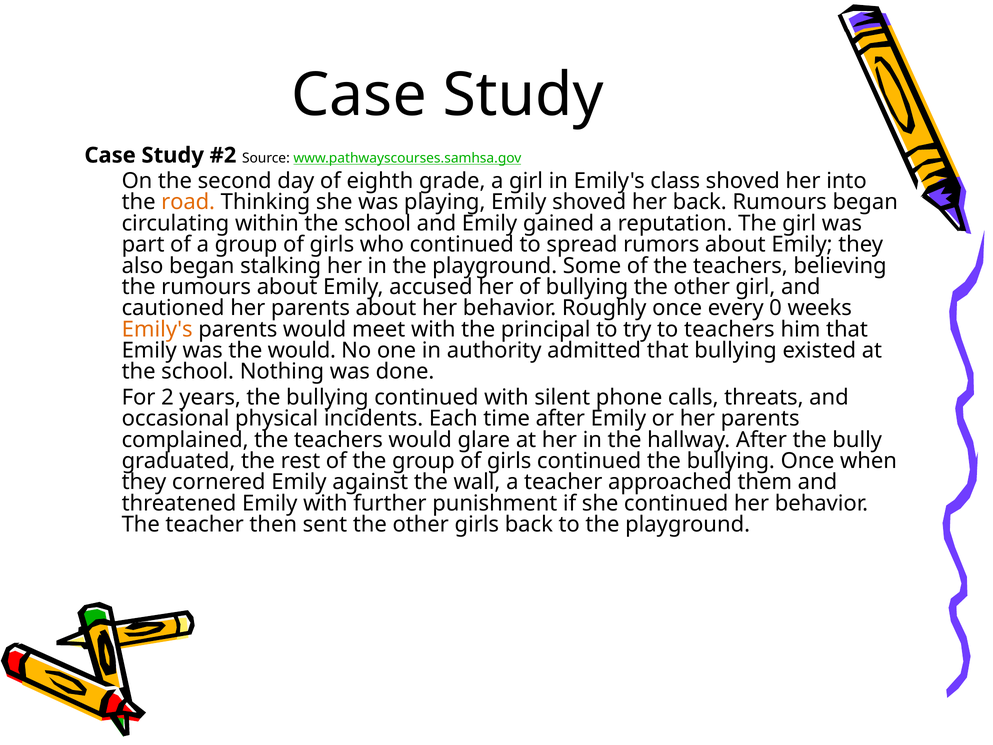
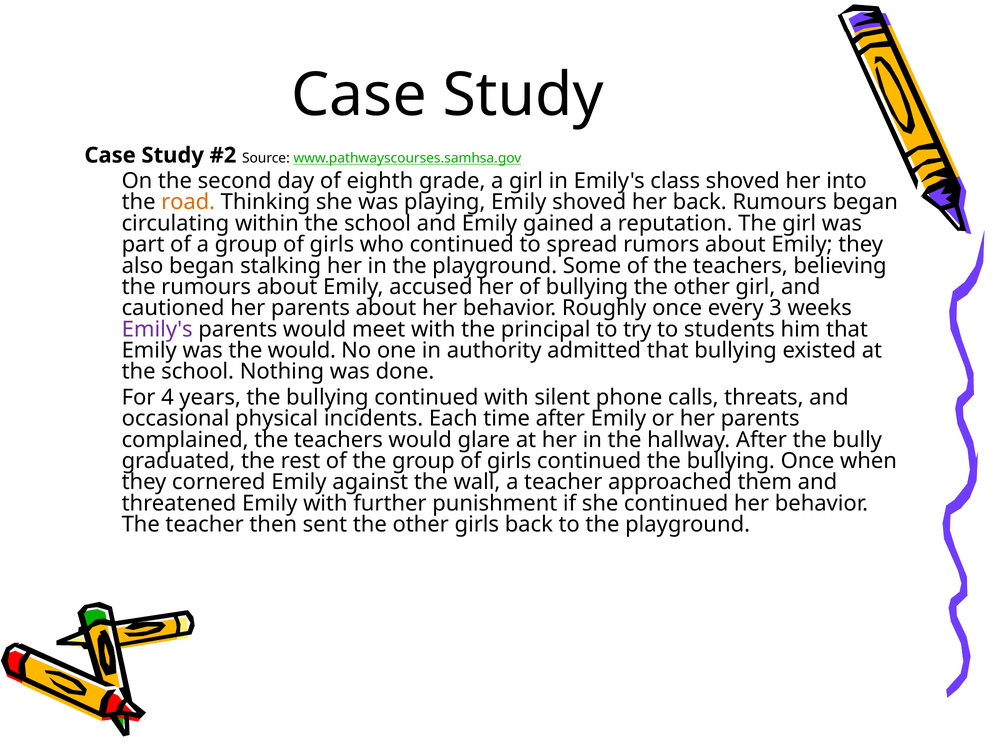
0: 0 -> 3 (776, 308)
Emily's colour: orange -> purple (157, 329)
to teachers: teachers -> students (729, 329)
2: 2 -> 4 (167, 397)
